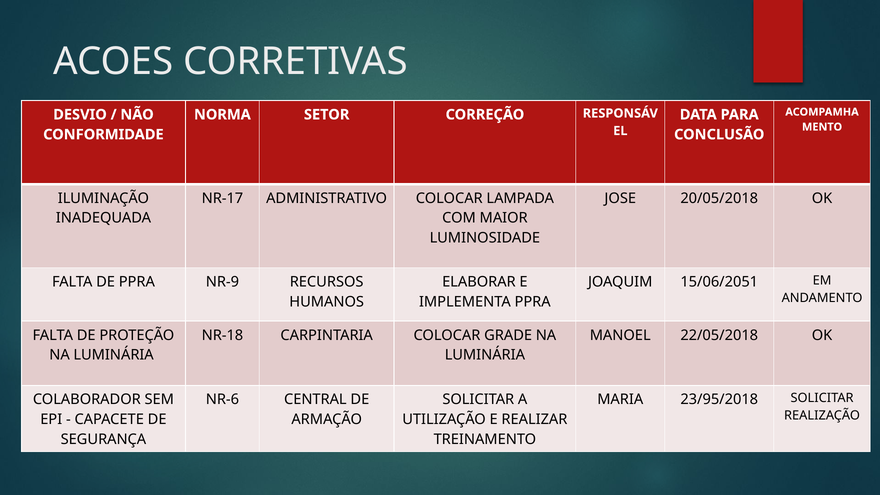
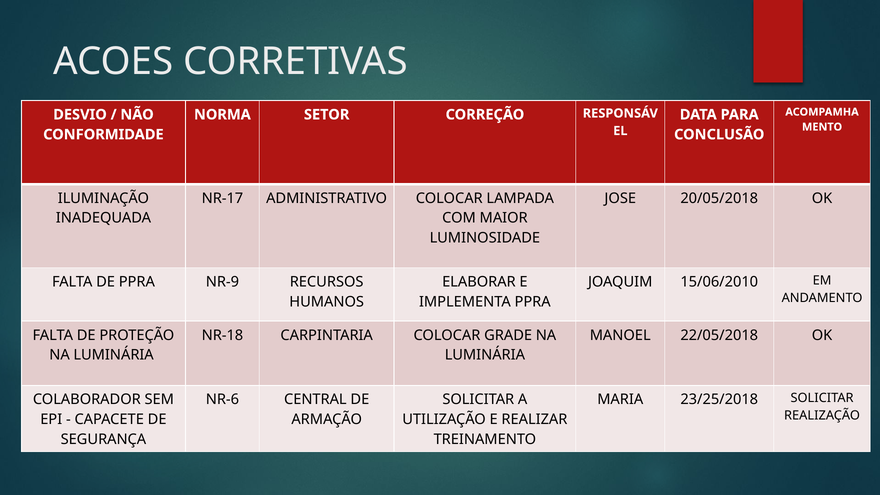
15/06/2051: 15/06/2051 -> 15/06/2010 (719, 282)
23/95/2018: 23/95/2018 -> 23/25/2018 (719, 399)
